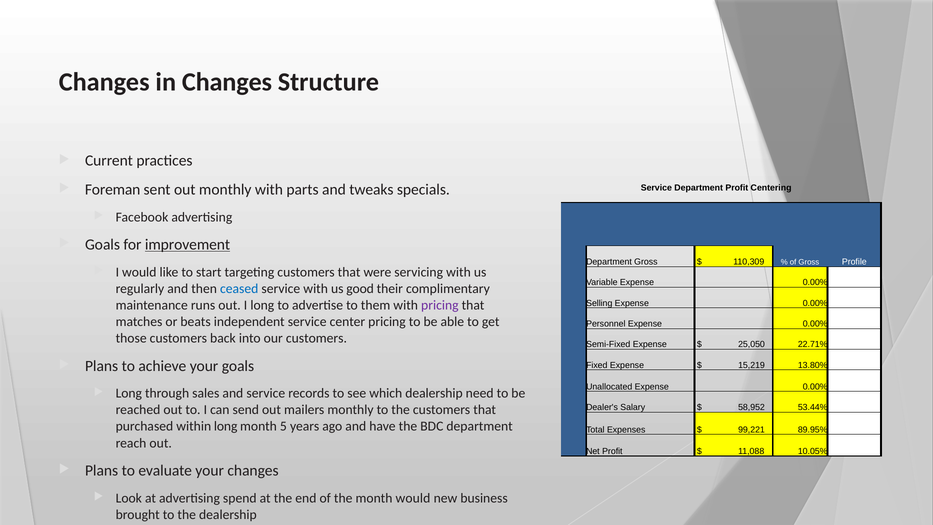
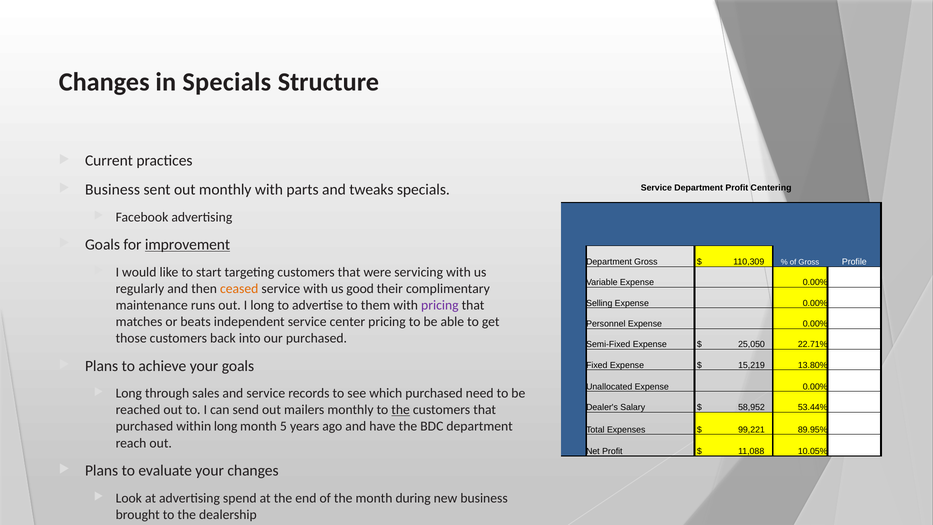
in Changes: Changes -> Specials (227, 82)
Foreman: Foreman -> Business (113, 189)
ceased colour: blue -> orange (239, 289)
our customers: customers -> purchased (316, 338)
which dealership: dealership -> purchased (434, 393)
the underline: none -> present (401, 410)
month would: would -> during (413, 498)
